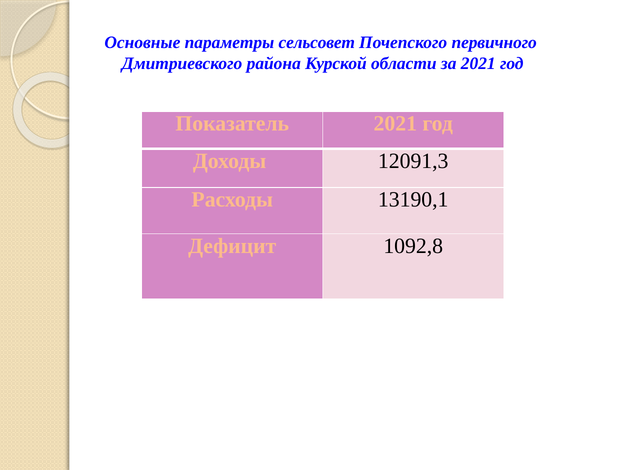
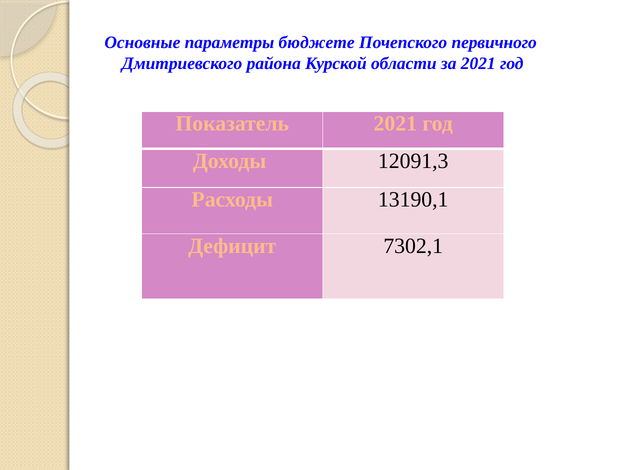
сельсовет: сельсовет -> бюджете (317, 42)
1092,8: 1092,8 -> 7302,1 (413, 246)
